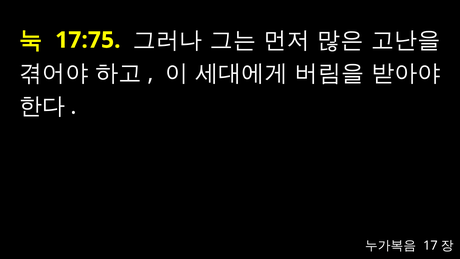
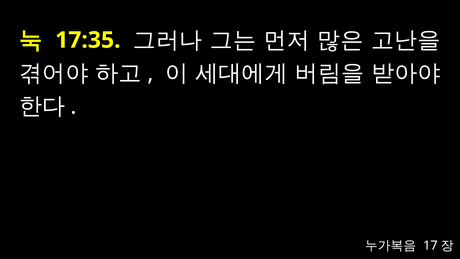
17:75: 17:75 -> 17:35 (88, 40)
